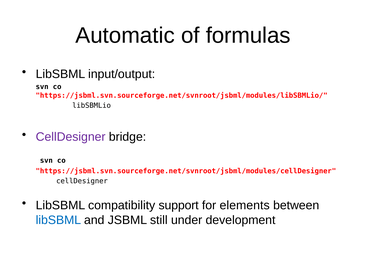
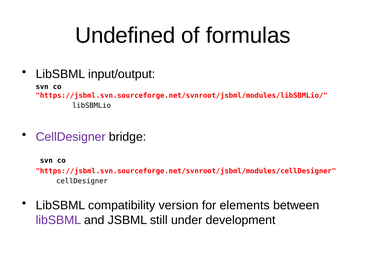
Automatic: Automatic -> Undefined (125, 35)
support: support -> version (179, 205)
libSBML colour: blue -> purple (58, 220)
